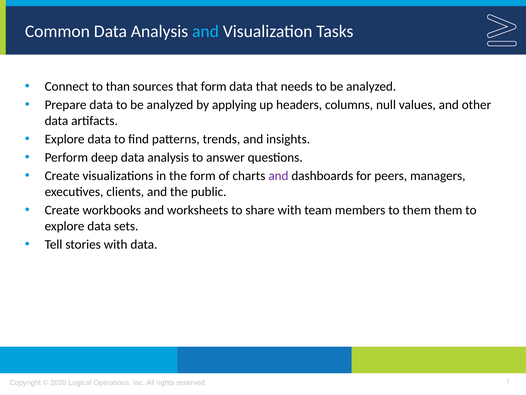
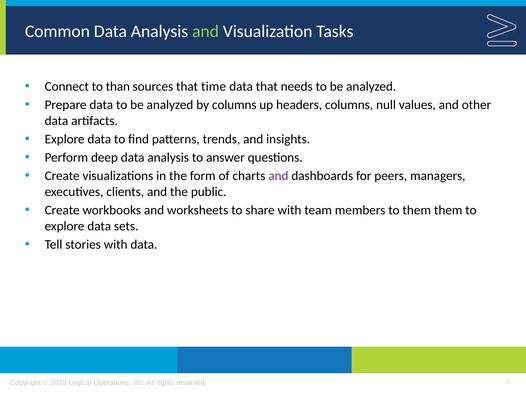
and colour: light blue -> light green (205, 31)
that form: form -> time (214, 86)
by applying: applying -> columns (234, 105)
